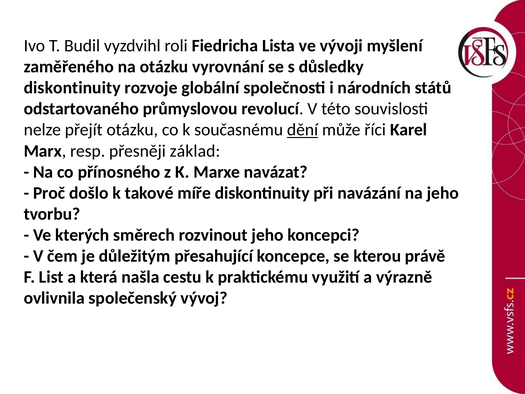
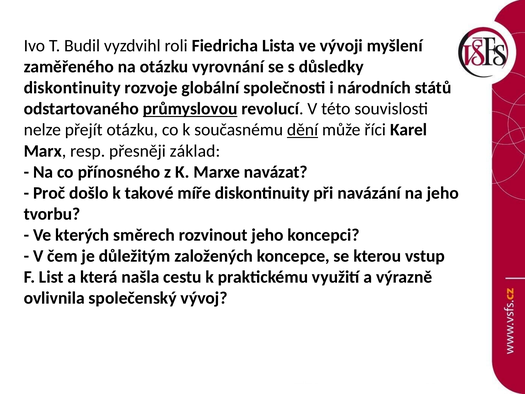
průmyslovou underline: none -> present (190, 109)
přesahující: přesahující -> založených (214, 256)
právě: právě -> vstup (425, 256)
